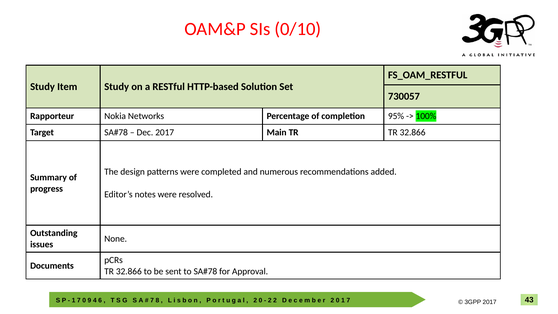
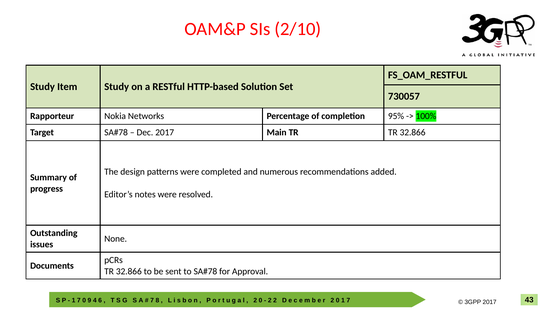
0/10: 0/10 -> 2/10 (298, 29)
